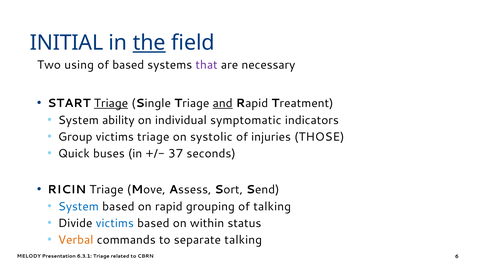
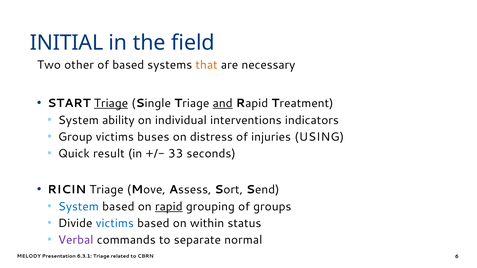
the underline: present -> none (149, 43)
using: using -> other (79, 65)
that colour: purple -> orange (207, 65)
symptomatic: symptomatic -> interventions (246, 120)
victims triage: triage -> buses (153, 137)
systolic: systolic -> distress (211, 137)
THOSE: THOSE -> USING (319, 137)
buses: buses -> result (109, 154)
37: 37 -> 33 (176, 154)
rapid underline: none -> present (169, 207)
of talking: talking -> groups (272, 207)
Verbal colour: orange -> purple (76, 240)
separate talking: talking -> normal (243, 240)
